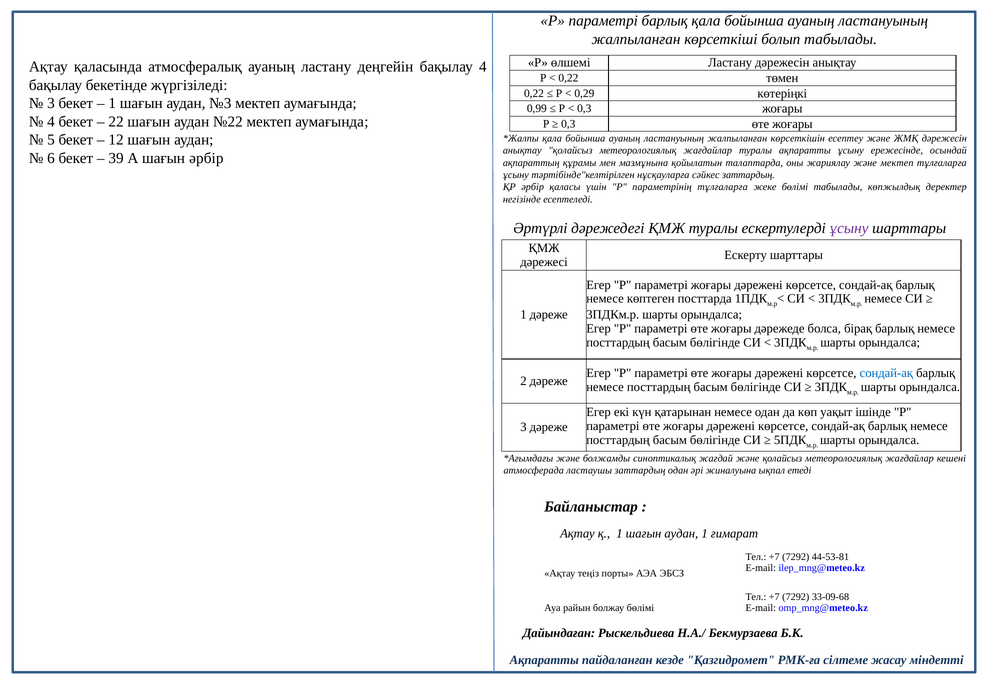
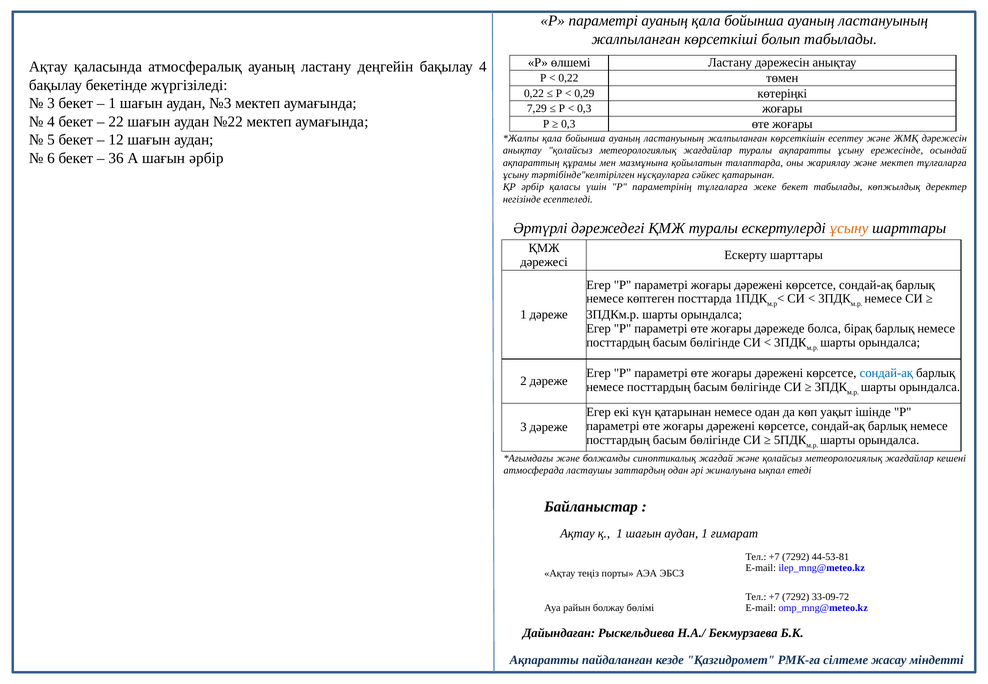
параметрі барлық: барлық -> ауаның (665, 21)
0,99: 0,99 -> 7,29 (537, 109)
39: 39 -> 36 (116, 158)
сәйкес заттардың: заттардың -> қатарынан (748, 175)
жеке бөлімі: бөлімі -> бекет (795, 187)
ұсыну colour: purple -> orange (849, 228)
33-09-68: 33-09-68 -> 33-09-72 (830, 597)
